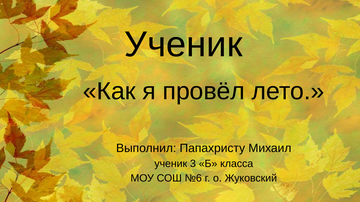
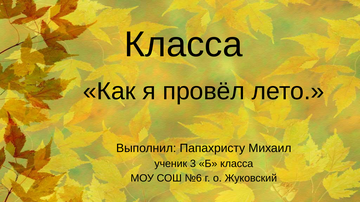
Ученик: Ученик -> Класса (183, 45)
